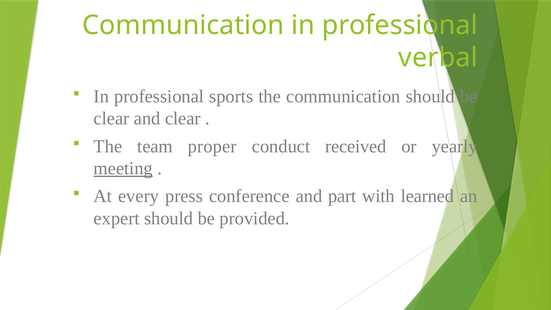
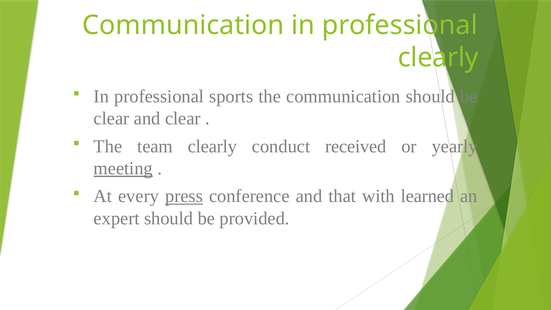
verbal: verbal -> clearly (438, 58)
team proper: proper -> clearly (213, 146)
press underline: none -> present (184, 196)
part: part -> that (342, 196)
